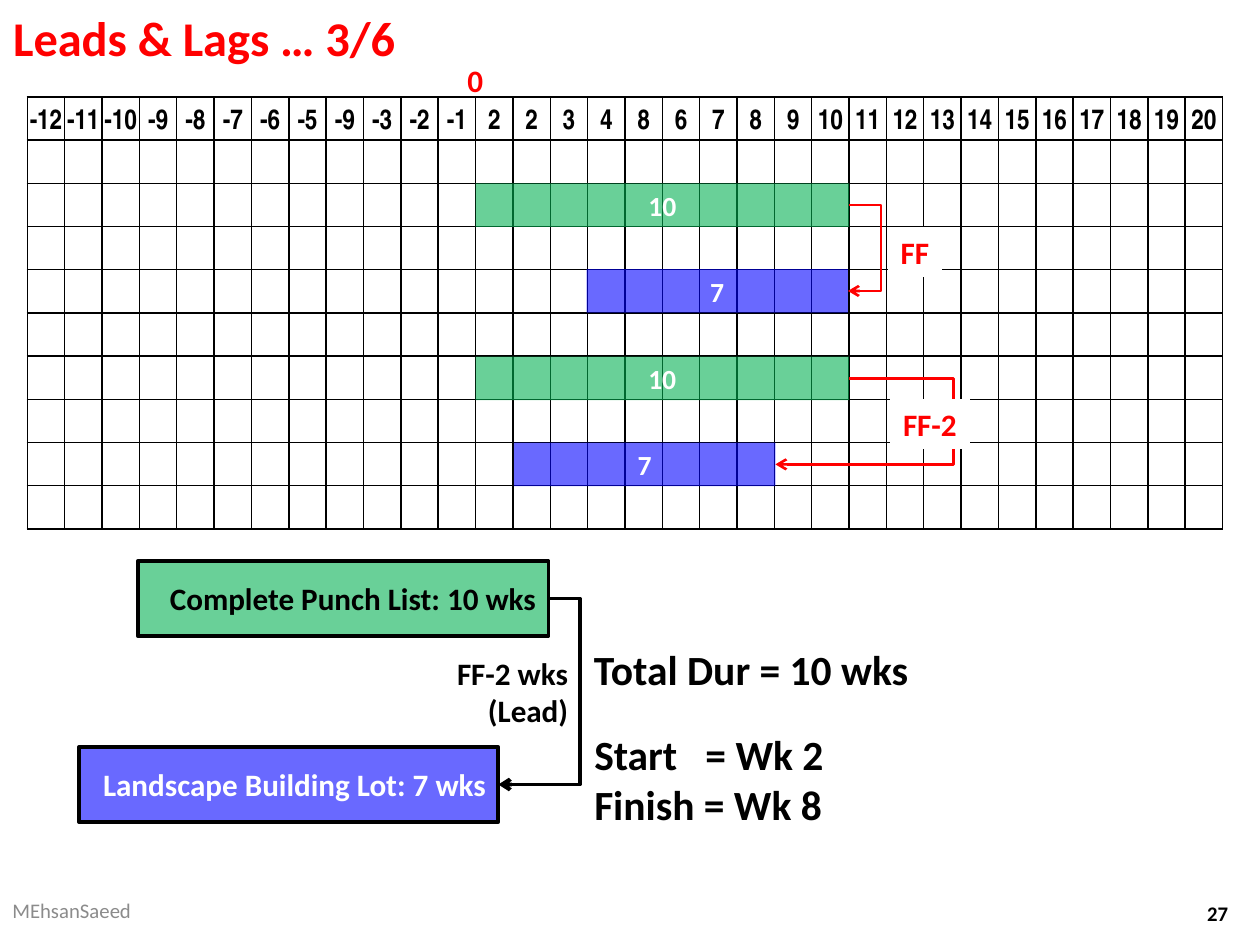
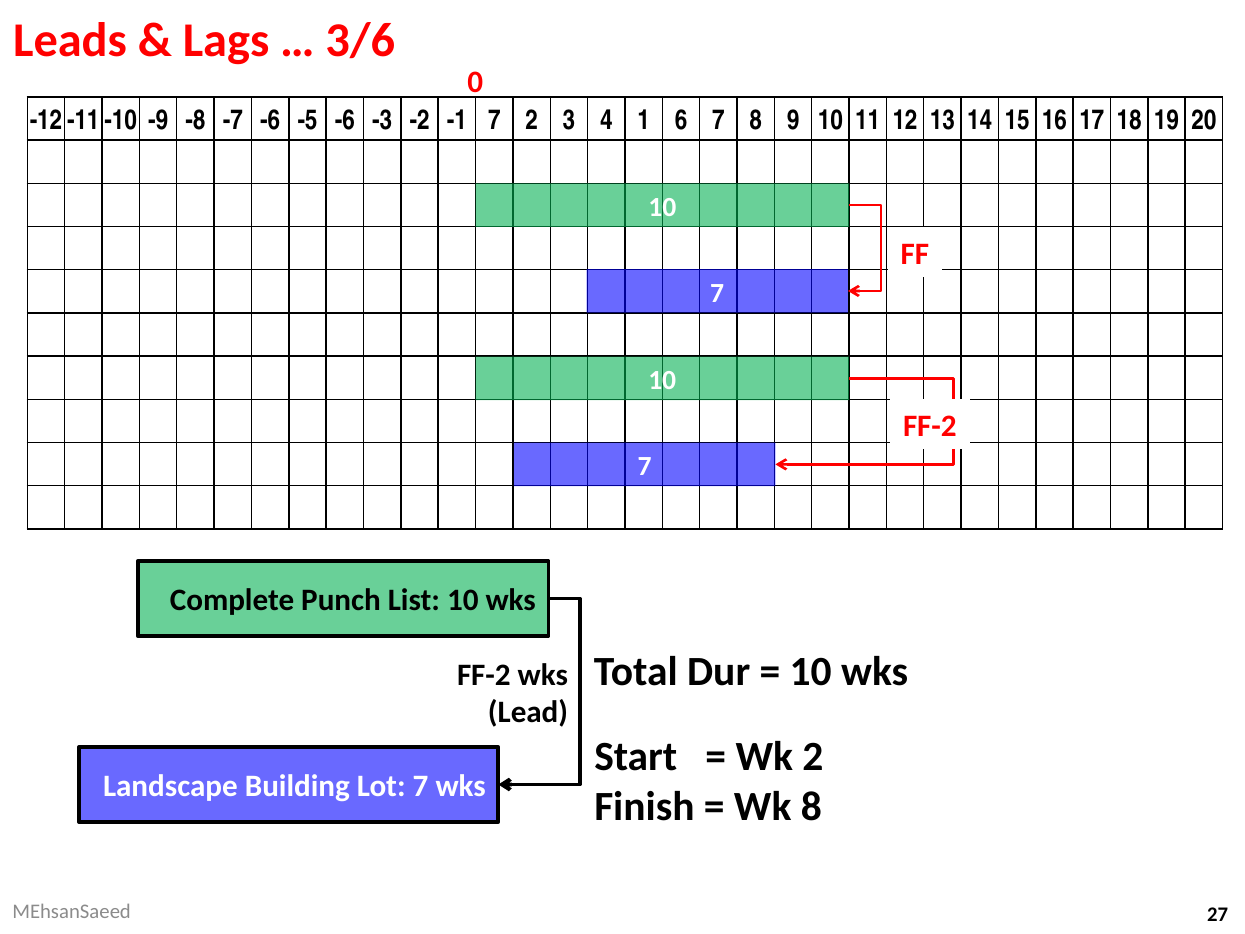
-5 -9: -9 -> -6 (345, 120)
-1 2: 2 -> 7 (494, 120)
4 8: 8 -> 1 (644, 120)
